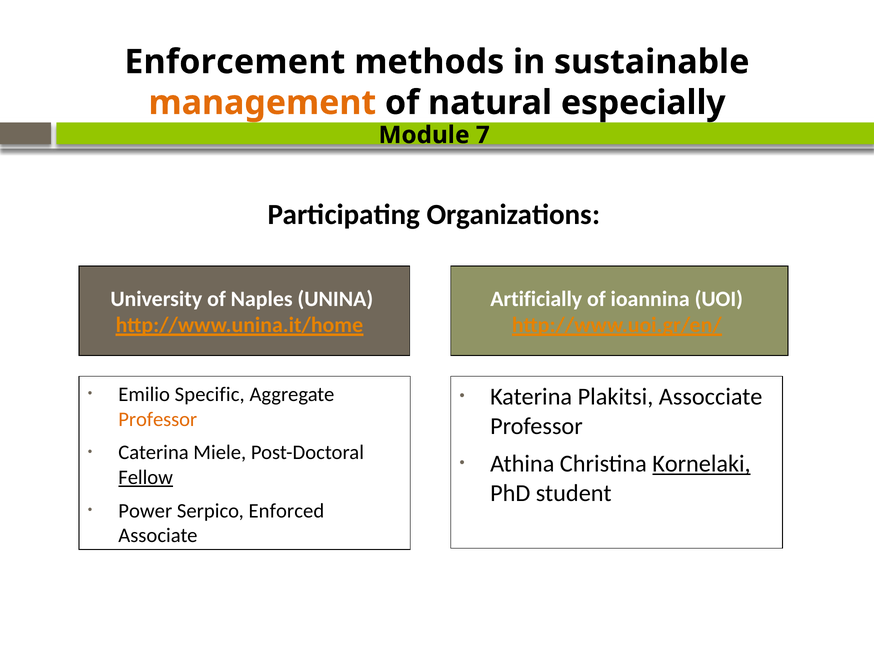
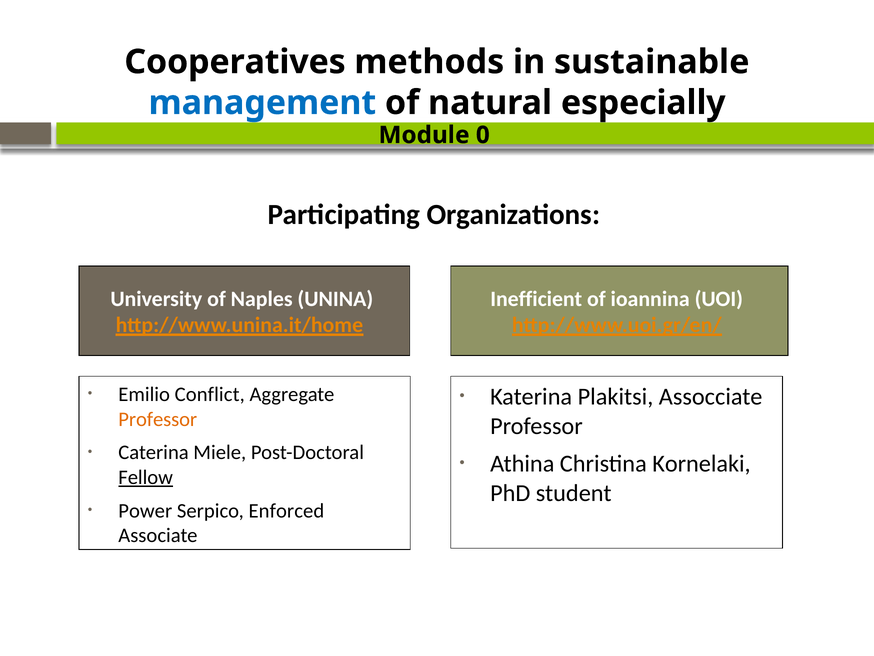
Enforcement: Enforcement -> Cooperatives (235, 62)
management colour: orange -> blue (262, 103)
7: 7 -> 0 (483, 135)
Artificially: Artificially -> Inefficient (536, 299)
Specific: Specific -> Conflict (210, 394)
Kornelaki underline: present -> none (701, 464)
